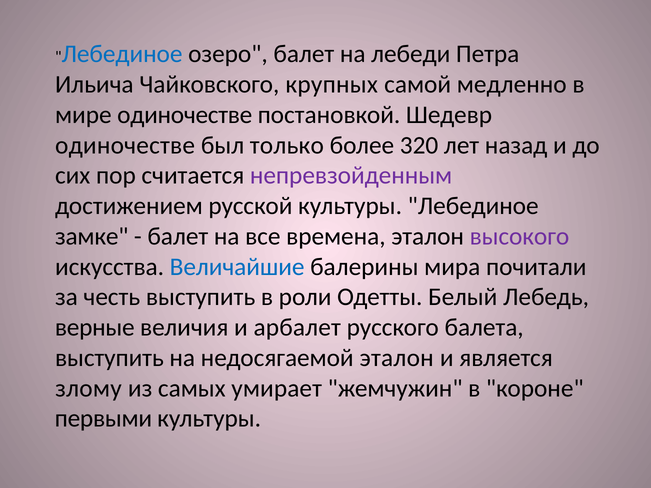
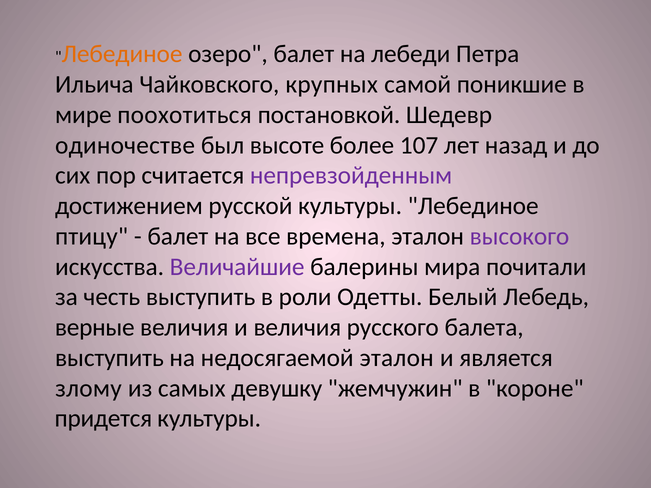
Лебединое colour: blue -> orange (122, 54)
медленно: медленно -> поникшие (512, 84)
мире одиночестве: одиночестве -> поохотиться (184, 115)
только: только -> высоте (287, 145)
320: 320 -> 107 (419, 145)
замке: замке -> птицу (92, 236)
Величайшие colour: blue -> purple (237, 267)
и арбалет: арбалет -> величия (297, 328)
умирает: умирает -> девушку (277, 388)
первыми: первыми -> придется (103, 419)
